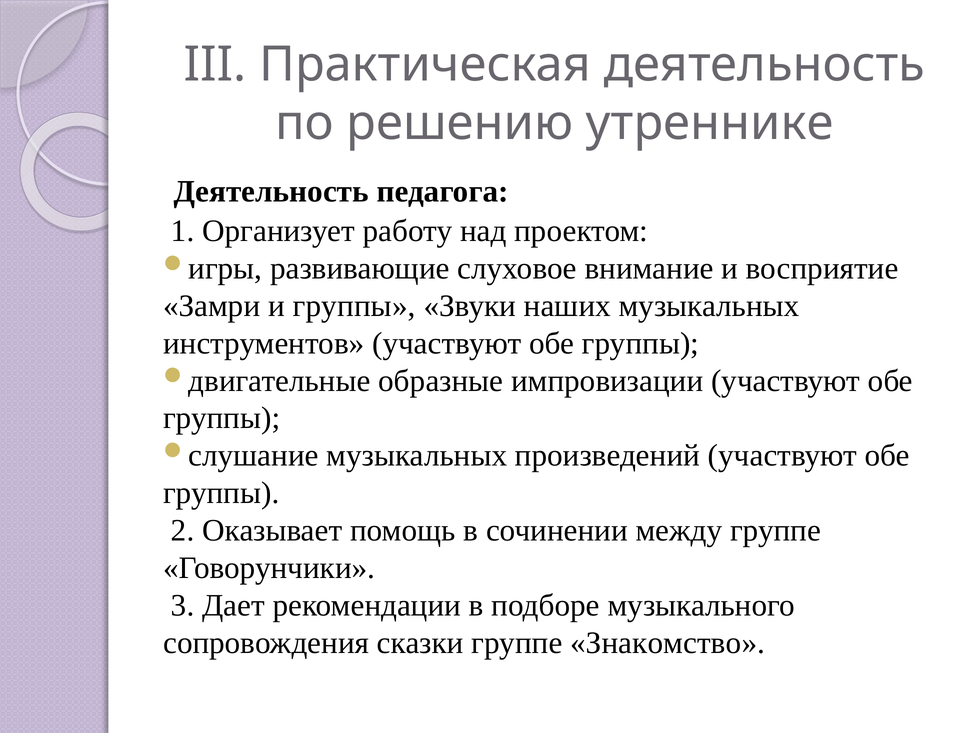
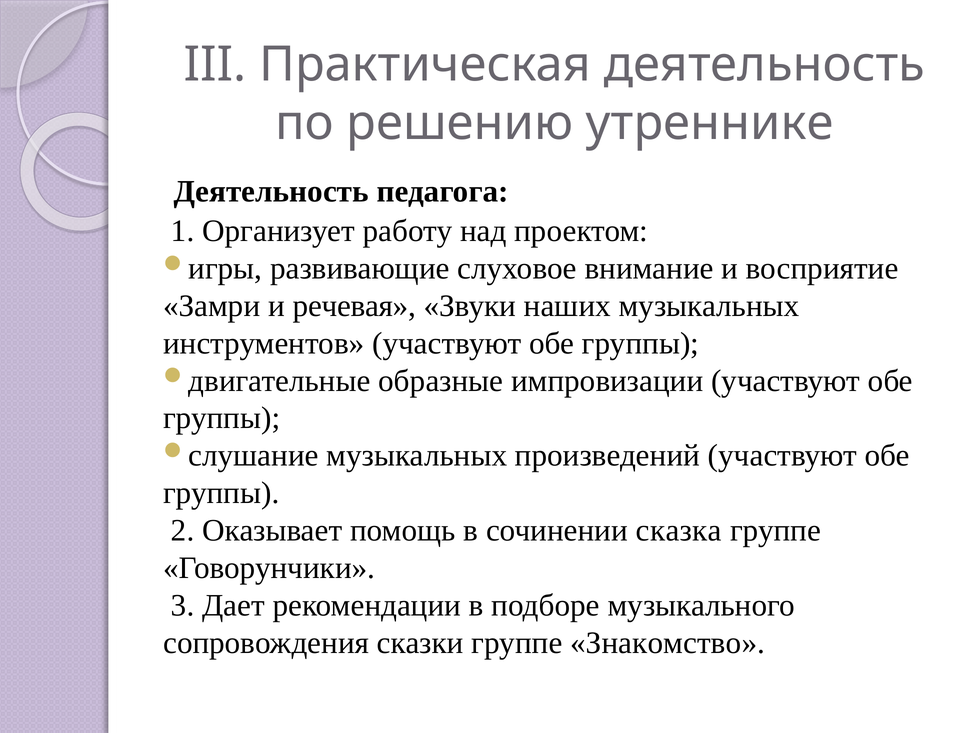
и группы: группы -> речевая (354, 306)
между: между -> сказка (679, 531)
